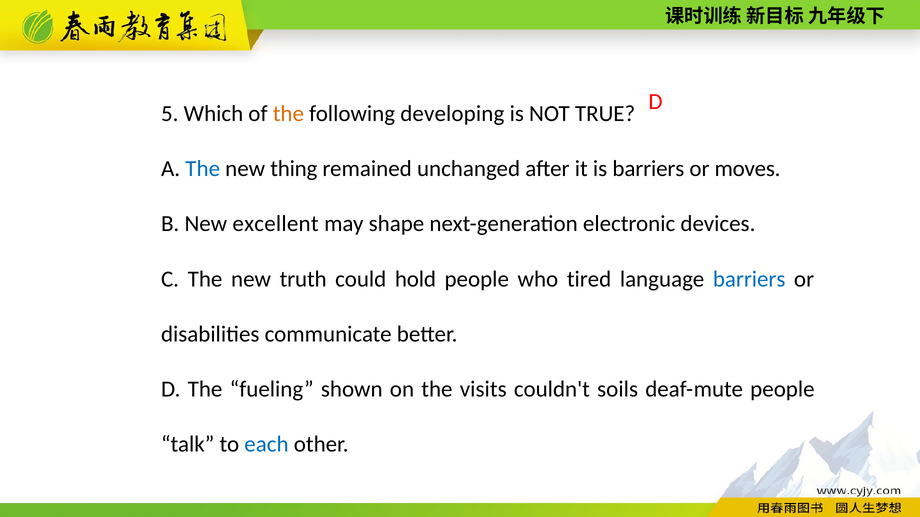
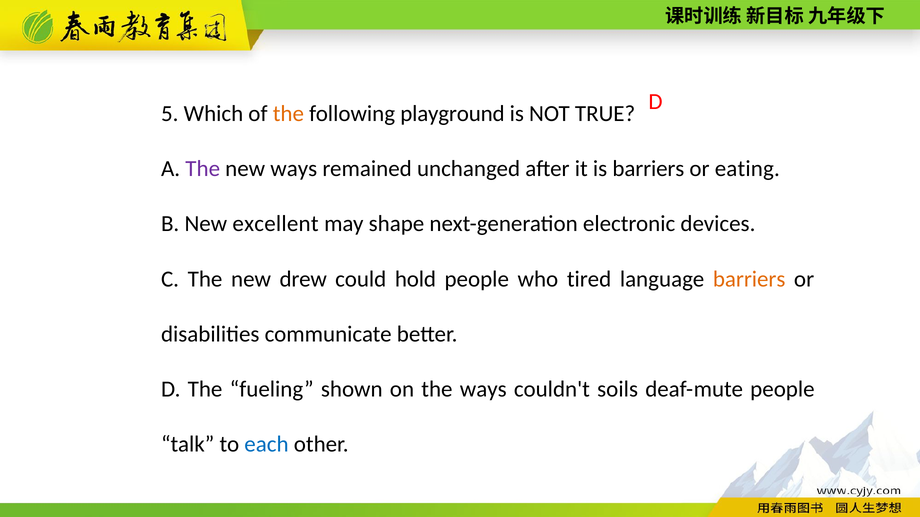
developing: developing -> playground (452, 114)
The colour: blue -> purple (203, 169)
new thing: thing -> ways (294, 169)
moves: moves -> eating (747, 169)
truth: truth -> drew (303, 279)
barriers colour: blue -> orange (749, 279)
the visits: visits -> ways (483, 390)
